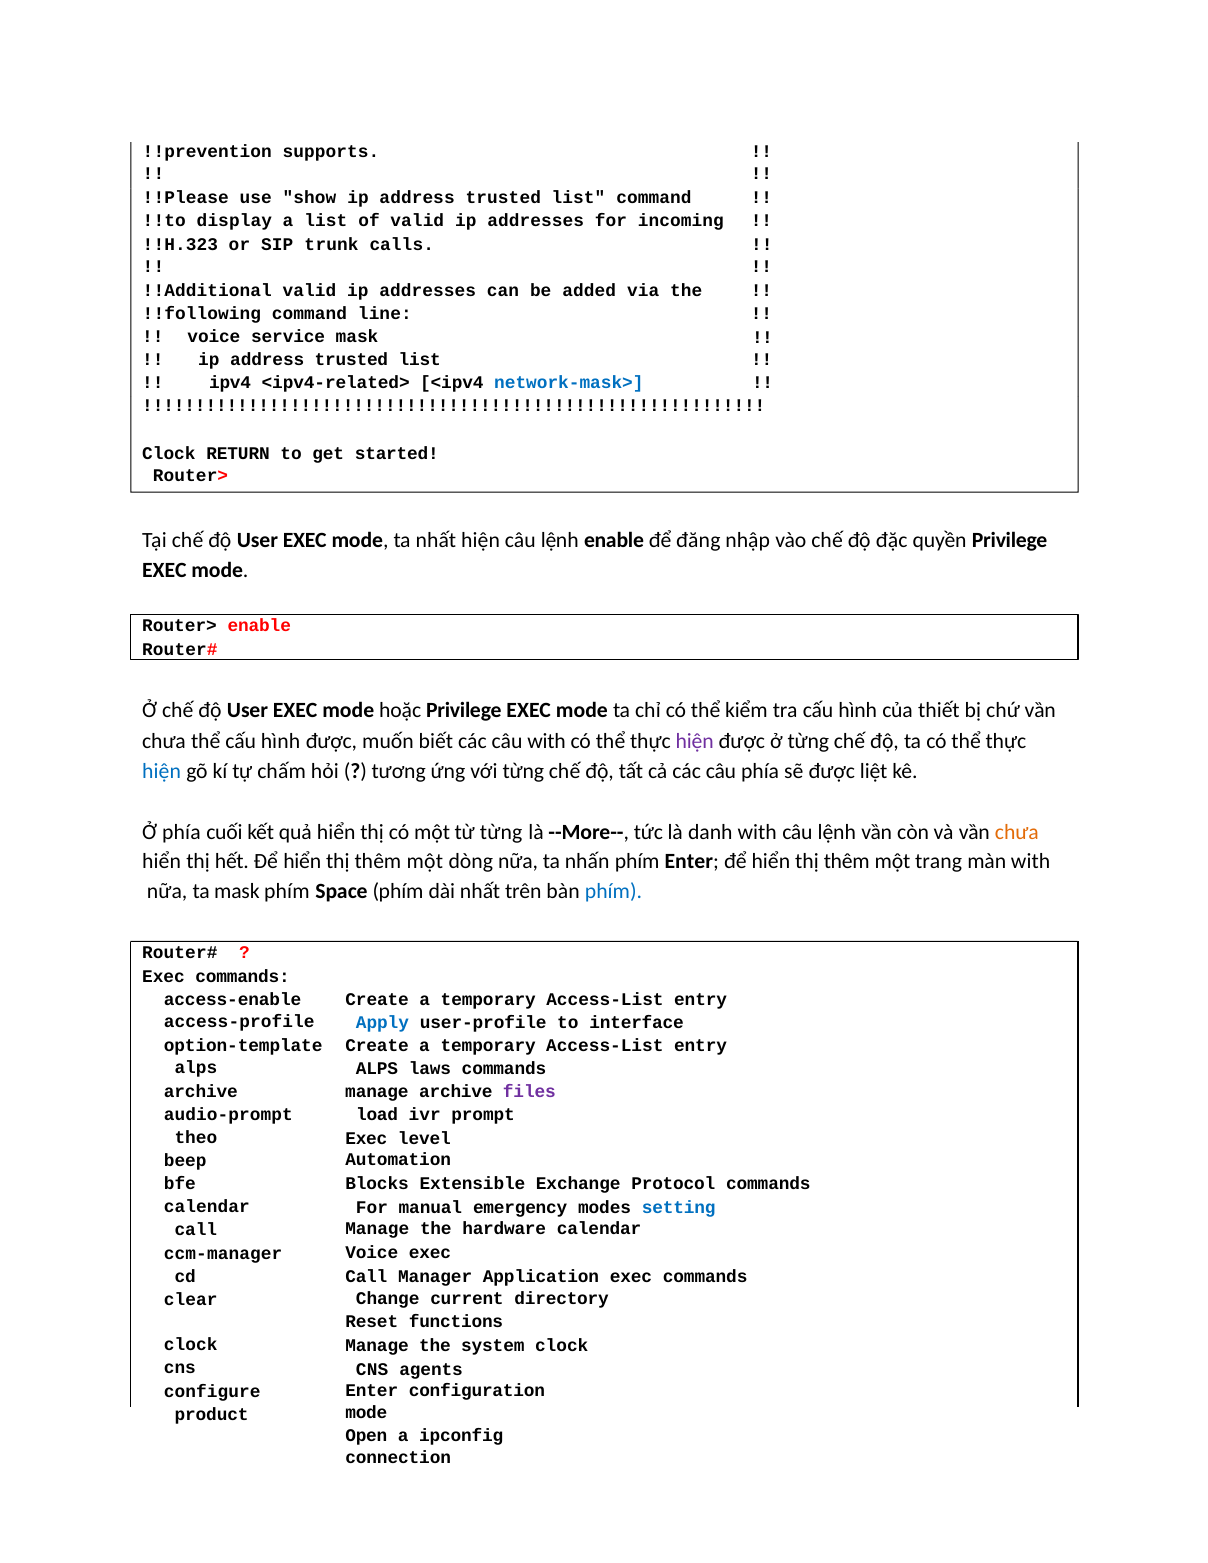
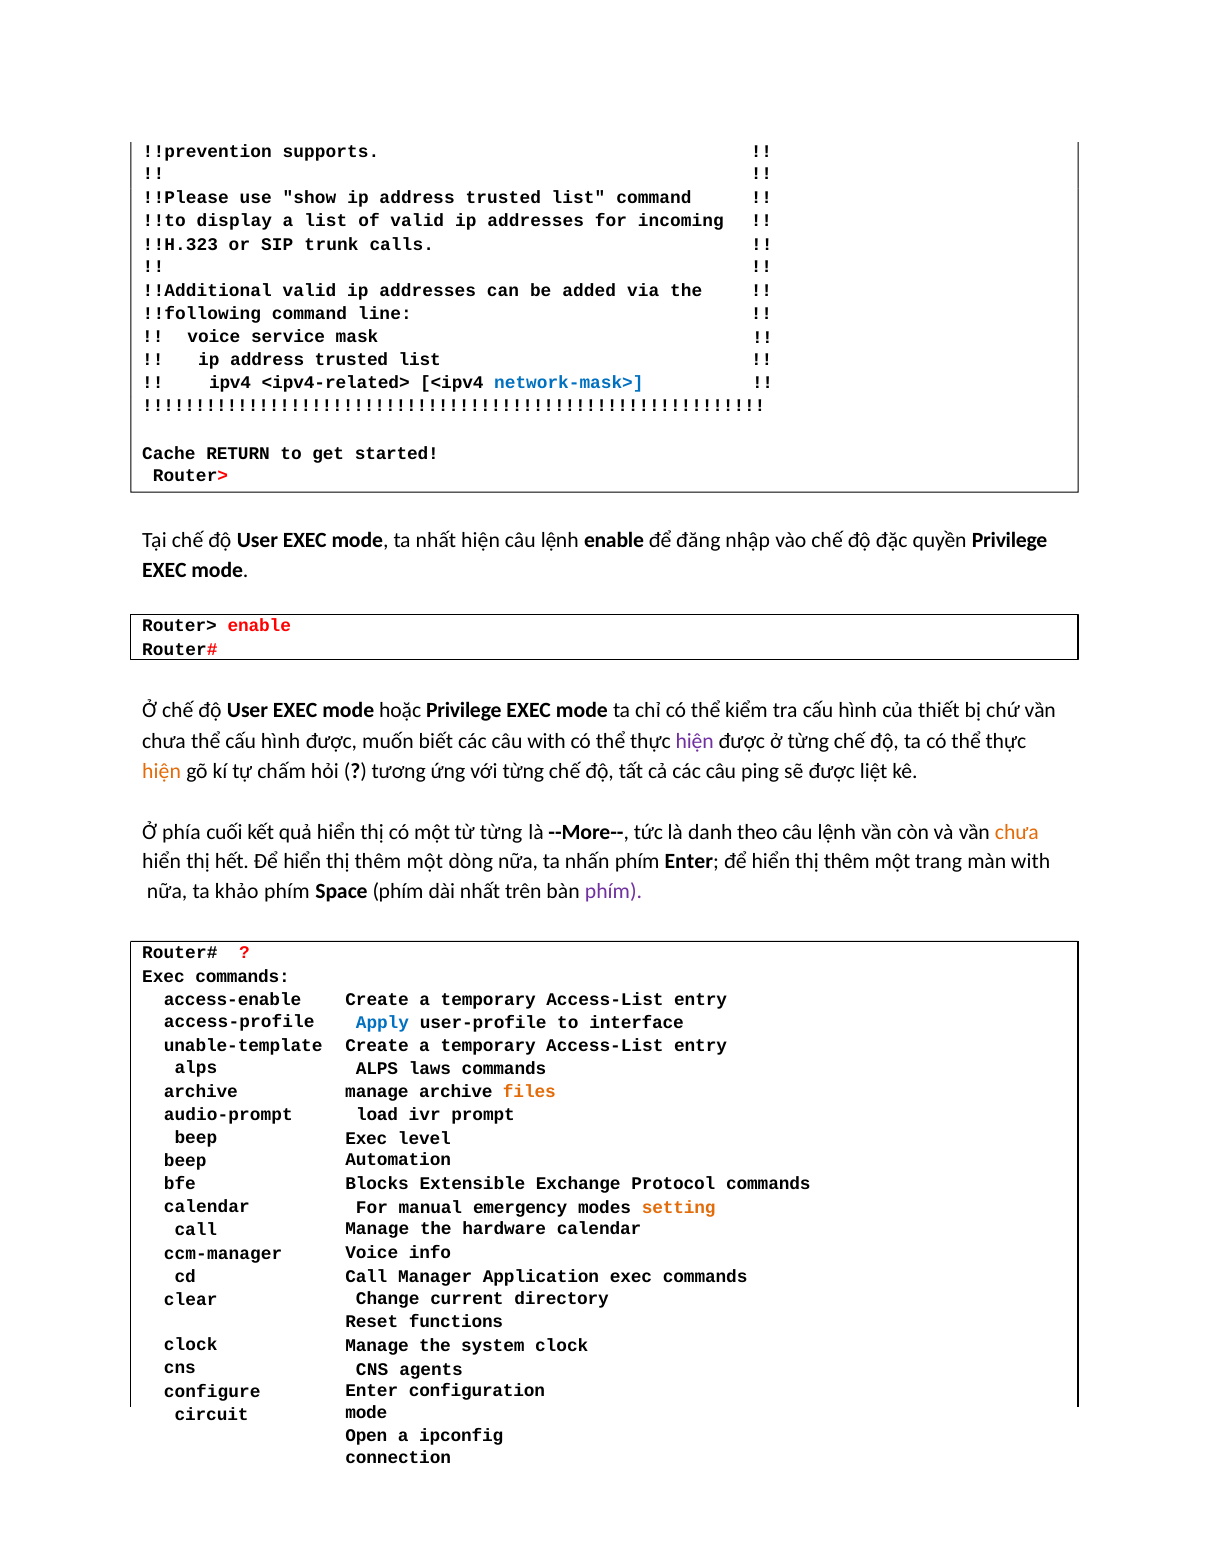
Clock: Clock -> Cache (169, 454)
hiện colour: blue -> orange (162, 772)
câu phía: phía -> ping (760, 772)
danh with: with -> theo (757, 832)
ta mask: mask -> khảo (237, 892)
phím colour: blue -> purple (613, 892)
option-template: option-template -> unable-template (243, 1046)
files colour: purple -> orange (529, 1092)
theo: theo -> beep (196, 1138)
setting colour: blue -> orange (679, 1207)
Voice exec: exec -> info (430, 1253)
product: product -> circuit (212, 1414)
